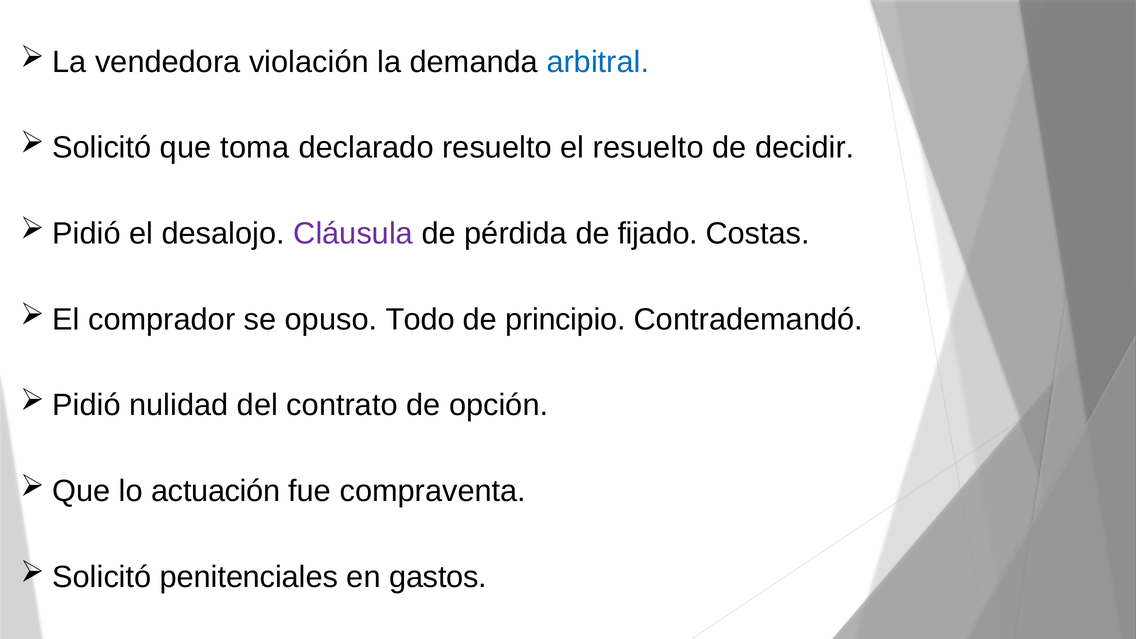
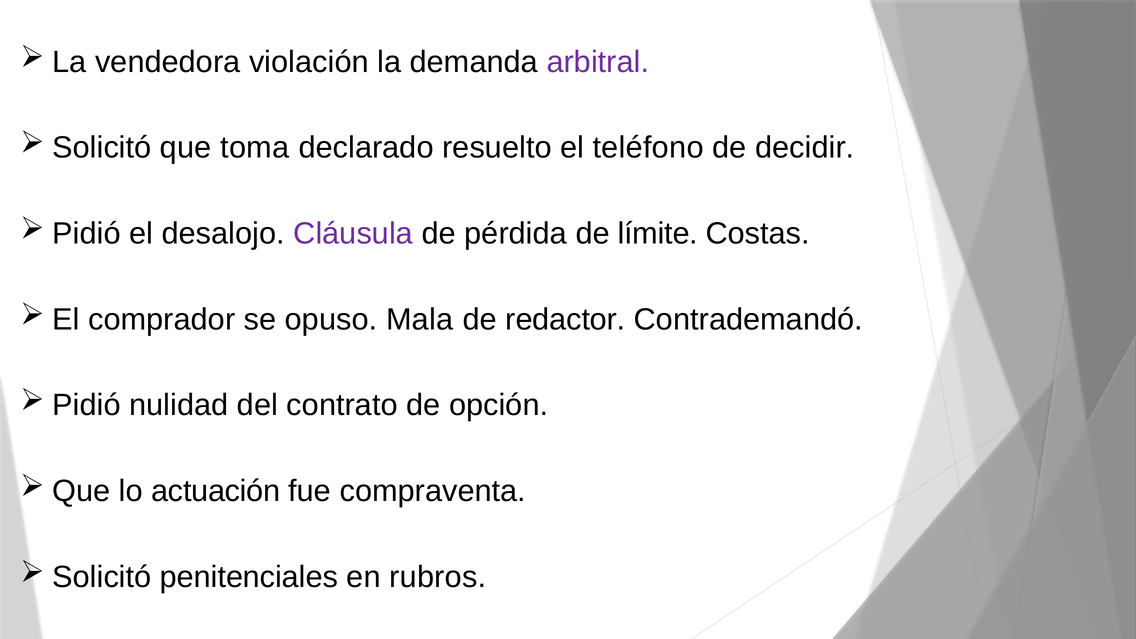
arbitral colour: blue -> purple (598, 62)
el resuelto: resuelto -> teléfono (648, 148)
fijado: fijado -> límite (658, 234)
Todo: Todo -> Mala (420, 319)
principio: principio -> redactor (565, 319)
gastos: gastos -> rubros (438, 577)
